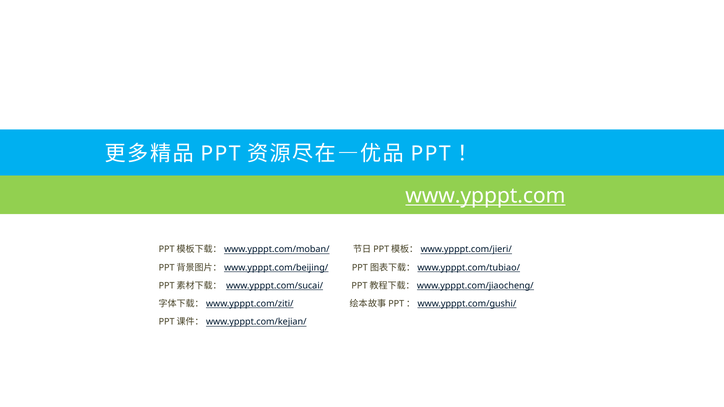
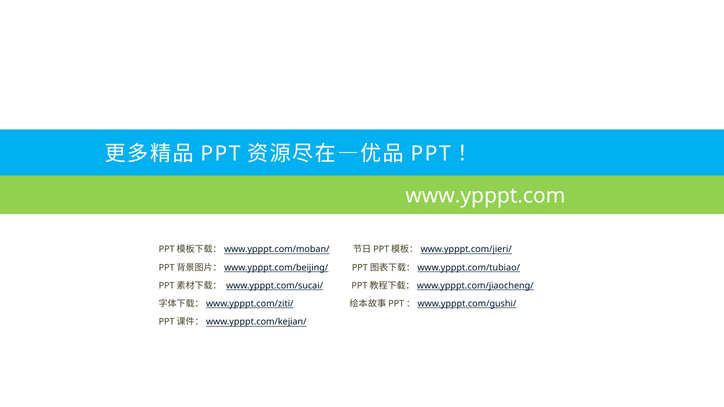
www.ypppt.com underline: present -> none (485, 196)
